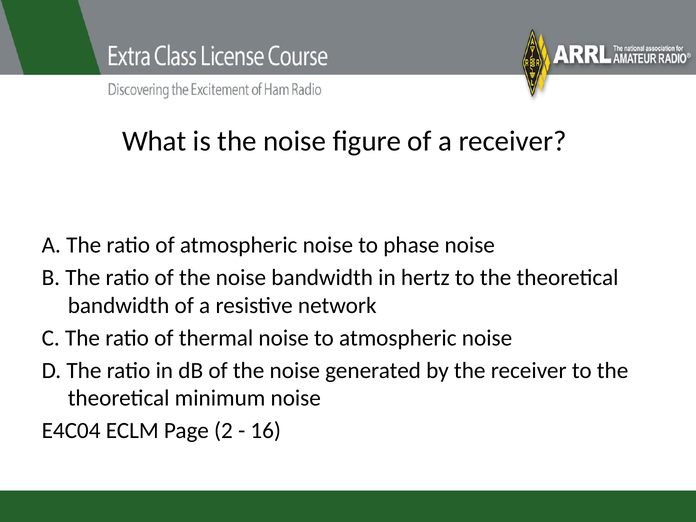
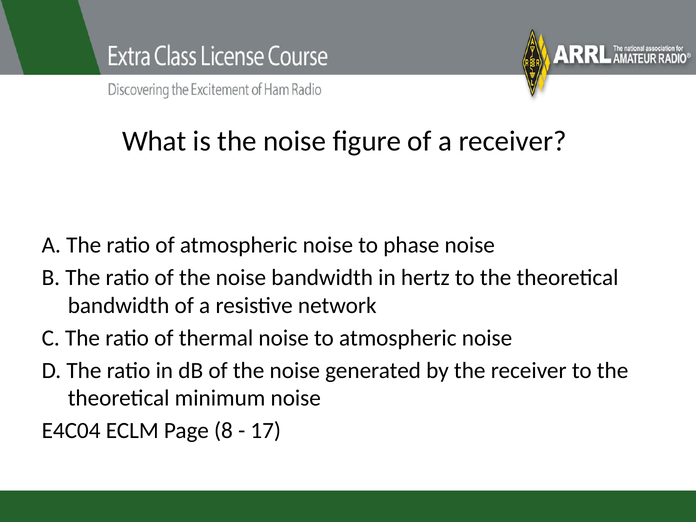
2: 2 -> 8 (223, 431)
16: 16 -> 17 (266, 431)
